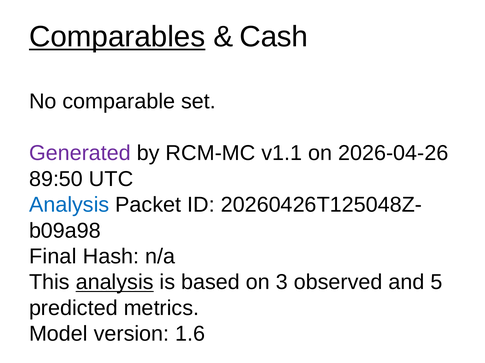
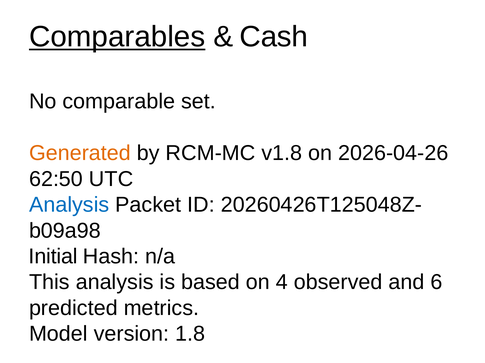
Generated colour: purple -> orange (80, 153)
v1.1: v1.1 -> v1.8 (282, 153)
89:50: 89:50 -> 62:50 (56, 179)
Final: Final -> Initial (53, 257)
analysis underline: present -> none (115, 283)
3: 3 -> 4 (282, 283)
5: 5 -> 6 (437, 283)
1.6: 1.6 -> 1.8 (190, 335)
